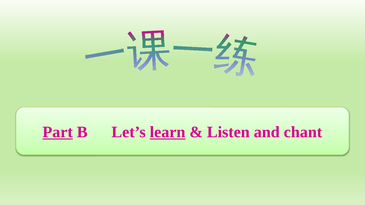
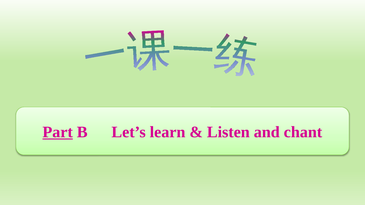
learn underline: present -> none (168, 132)
